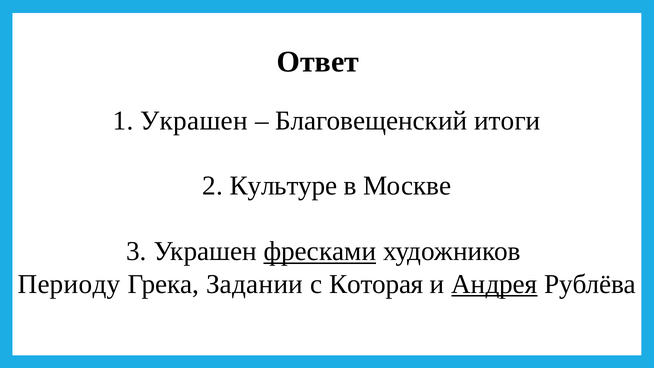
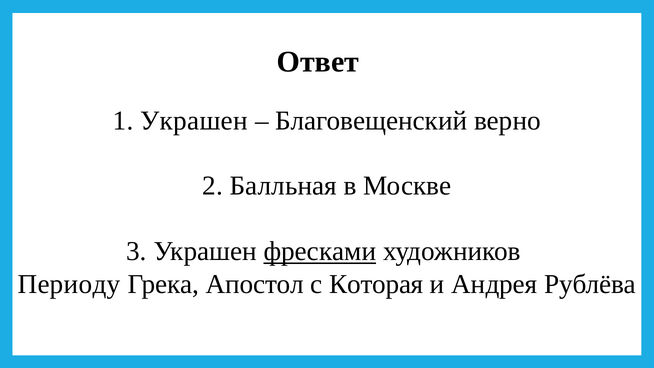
итоги: итоги -> верно (507, 120)
Культуре: Культуре -> Балльная (283, 186)
Задании: Задании -> Апостол (255, 284)
Андрея underline: present -> none (494, 284)
